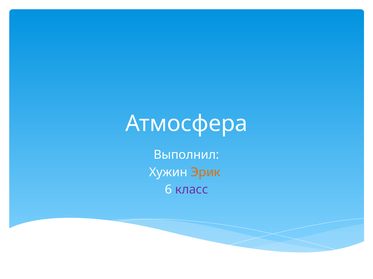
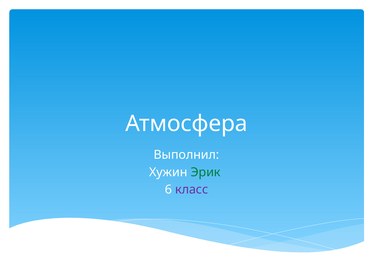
Эрик colour: orange -> green (206, 173)
